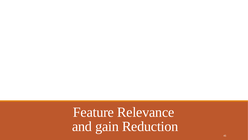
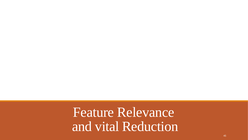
gain: gain -> vital (107, 126)
